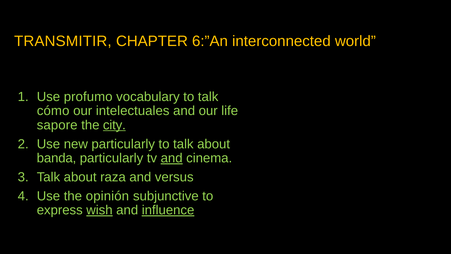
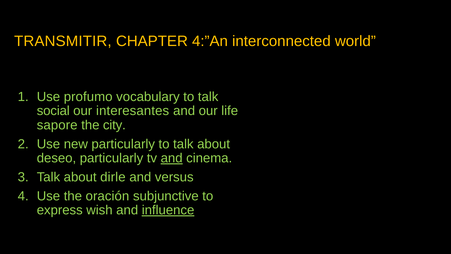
6:”An: 6:”An -> 4:”An (210, 41)
cómo: cómo -> social (53, 111)
intelectuales: intelectuales -> interesantes (133, 111)
city underline: present -> none (114, 125)
banda: banda -> deseo (56, 158)
raza: raza -> dirle (113, 177)
opinión: opinión -> oración (107, 196)
wish underline: present -> none (99, 210)
